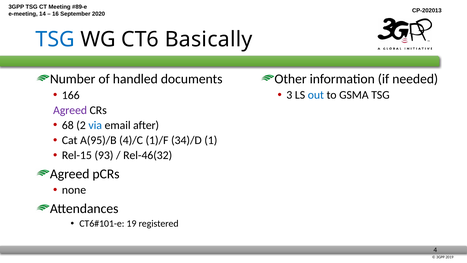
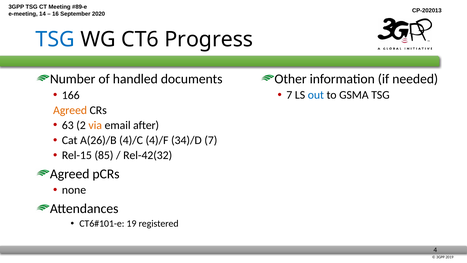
Basically: Basically -> Progress (209, 39)
3: 3 -> 7 (289, 95)
Agreed colour: purple -> orange (70, 110)
68: 68 -> 63 (68, 125)
via colour: blue -> orange (95, 125)
A(95)/B: A(95)/B -> A(26)/B (98, 140)
1)/F: 1)/F -> 4)/F (157, 140)
34)/D 1: 1 -> 7 (211, 140)
93: 93 -> 85 (104, 155)
Rel-46(32: Rel-46(32 -> Rel-42(32 (148, 155)
